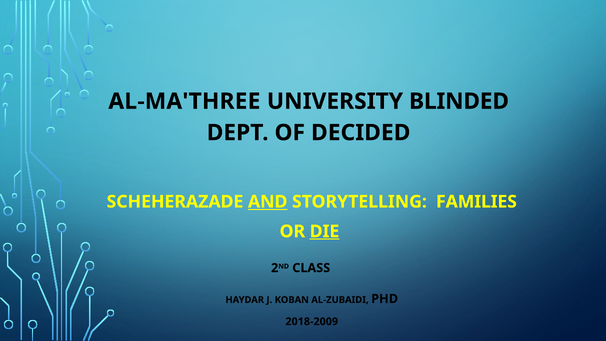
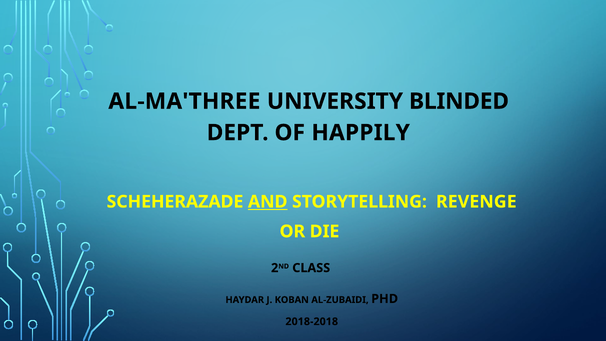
DECIDED: DECIDED -> HAPPILY (361, 133)
FAMILIES: FAMILIES -> REVENGE (476, 202)
DIE underline: present -> none (325, 231)
2018-2009: 2018-2009 -> 2018-2018 (312, 321)
